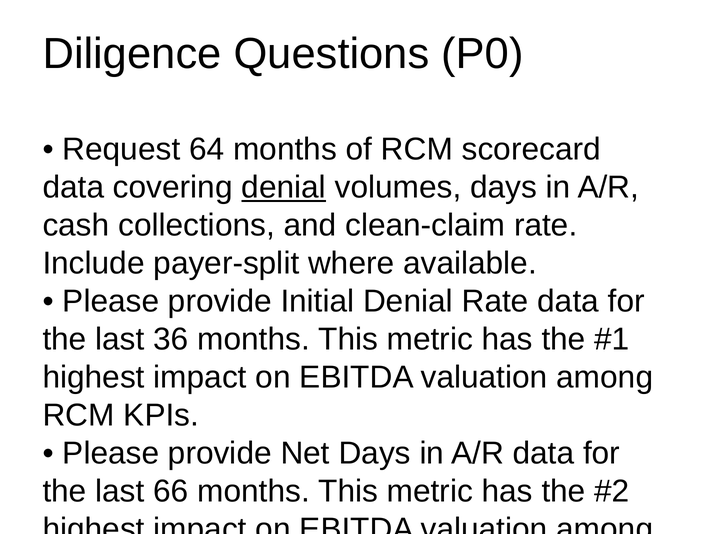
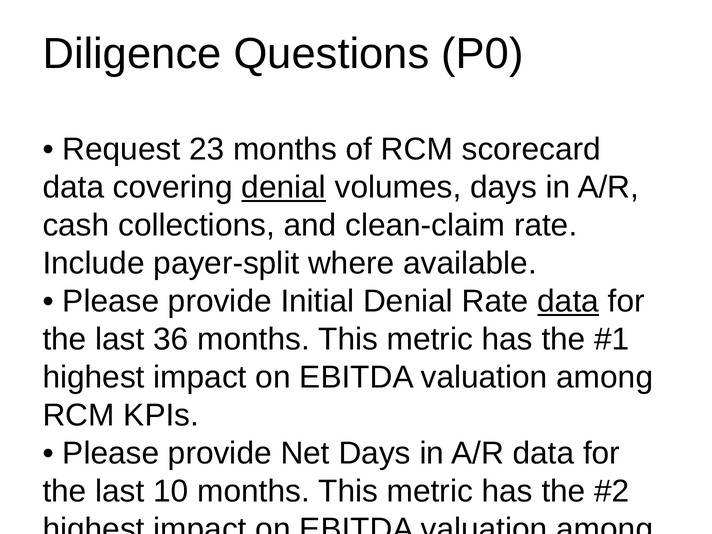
64: 64 -> 23 (207, 149)
data underline: none -> present (568, 301)
66: 66 -> 10 (171, 491)
